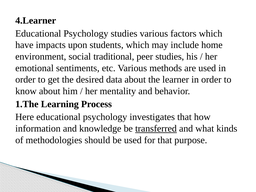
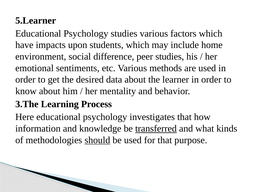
4.Learner: 4.Learner -> 5.Learner (36, 20)
traditional: traditional -> difference (114, 57)
1.The: 1.The -> 3.The (27, 104)
should underline: none -> present (97, 140)
